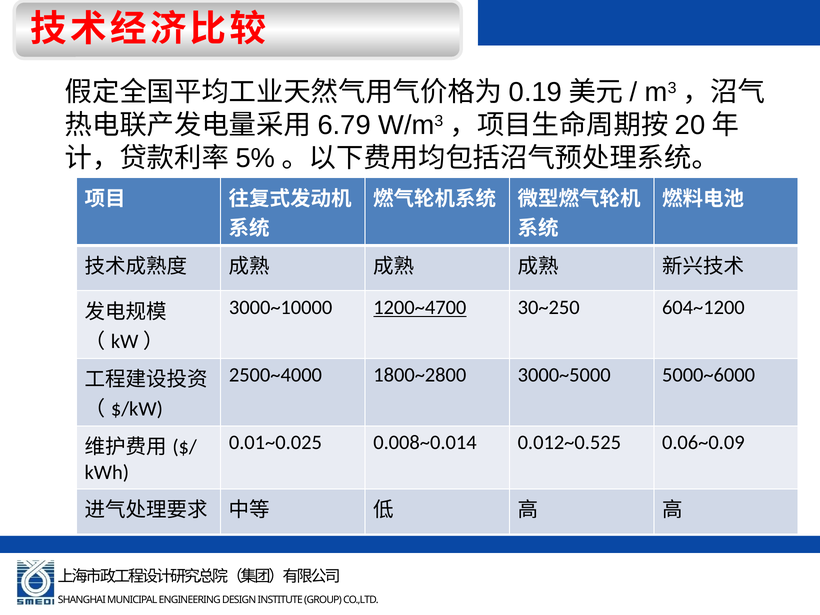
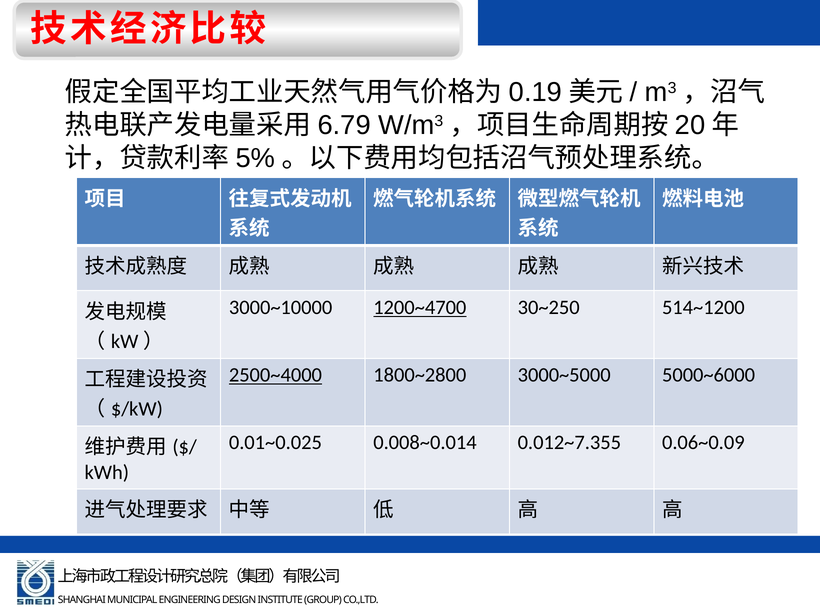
604~1200: 604~1200 -> 514~1200 (703, 308)
2500~4000 underline: none -> present (275, 375)
0.012~0.525: 0.012~0.525 -> 0.012~7.355 (569, 443)
